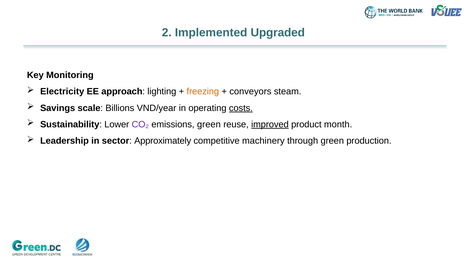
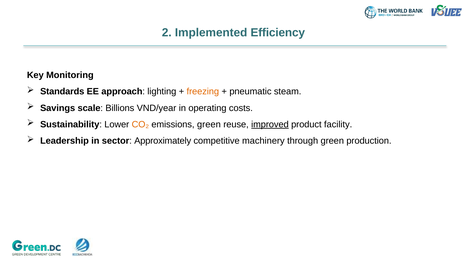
Upgraded: Upgraded -> Efficiency (278, 33)
Electricity: Electricity -> Standards (62, 92)
conveyors: conveyors -> pneumatic (250, 92)
costs underline: present -> none (241, 108)
CO₂ colour: purple -> orange (140, 125)
month: month -> facility (338, 125)
